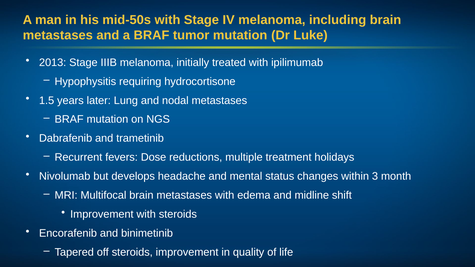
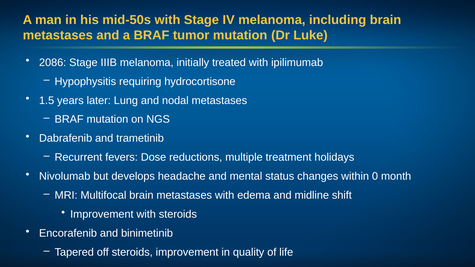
2013: 2013 -> 2086 (53, 63)
3: 3 -> 0 (375, 176)
